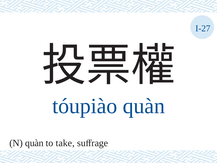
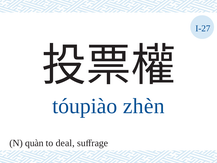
tóupiào quàn: quàn -> zhèn (144, 106)
take: take -> deal (65, 143)
